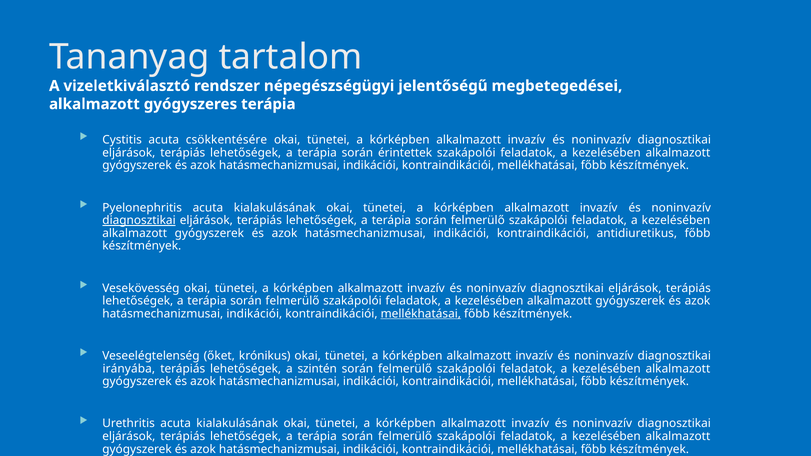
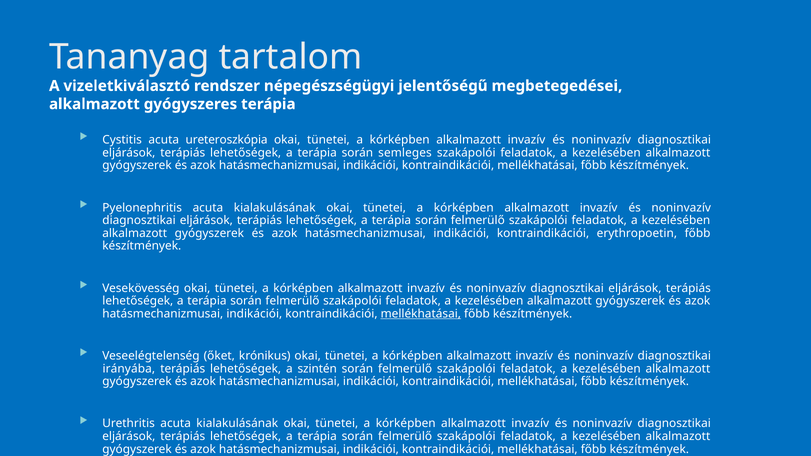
csökkentésére: csökkentésére -> ureteroszkópia (227, 140)
érintettek: érintettek -> semleges (405, 153)
diagnosztikai underline: present -> none (139, 221)
antidiuretikus: antidiuretikus -> erythropoetin (637, 233)
